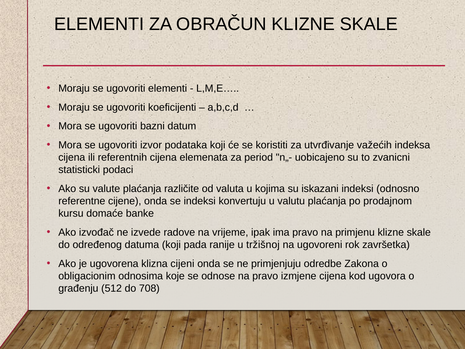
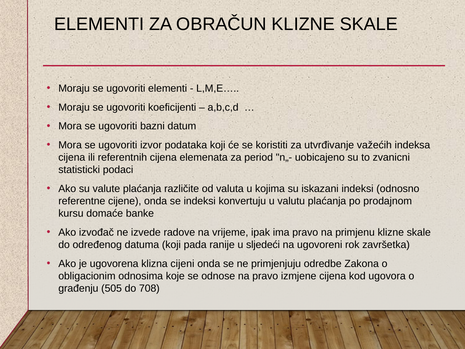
tržišnoj: tržišnoj -> sljedeći (263, 245)
512: 512 -> 505 (112, 288)
